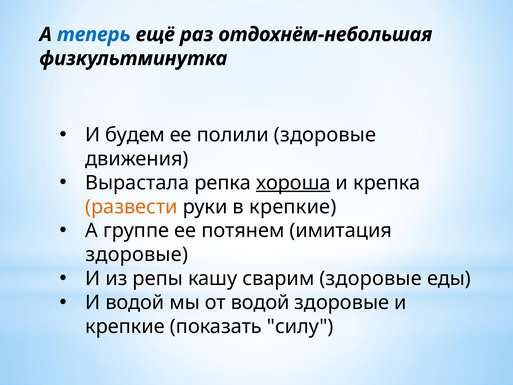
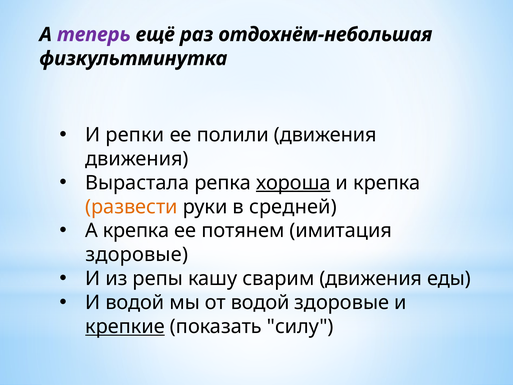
теперь colour: blue -> purple (94, 35)
будем: будем -> репки (135, 135)
полили здоровые: здоровые -> движения (325, 135)
в крепкие: крепкие -> средней (293, 207)
А группе: группе -> крепка (136, 231)
сварим здоровые: здоровые -> движения (371, 278)
крепкие underline: none -> present (125, 326)
